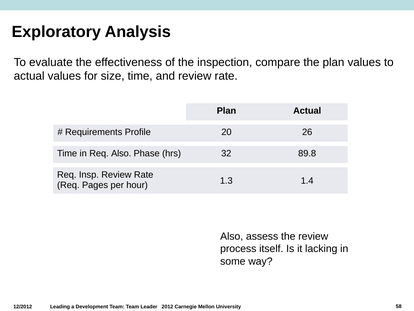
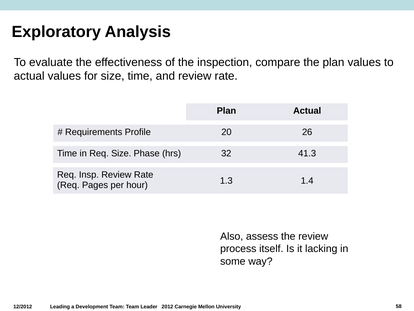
Req Also: Also -> Size (121, 153)
89.8: 89.8 -> 41.3 (307, 153)
